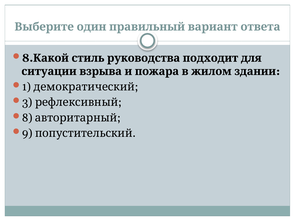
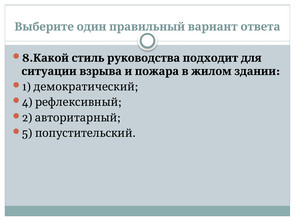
3: 3 -> 4 (27, 102)
8: 8 -> 2 (27, 118)
9: 9 -> 5 (27, 133)
